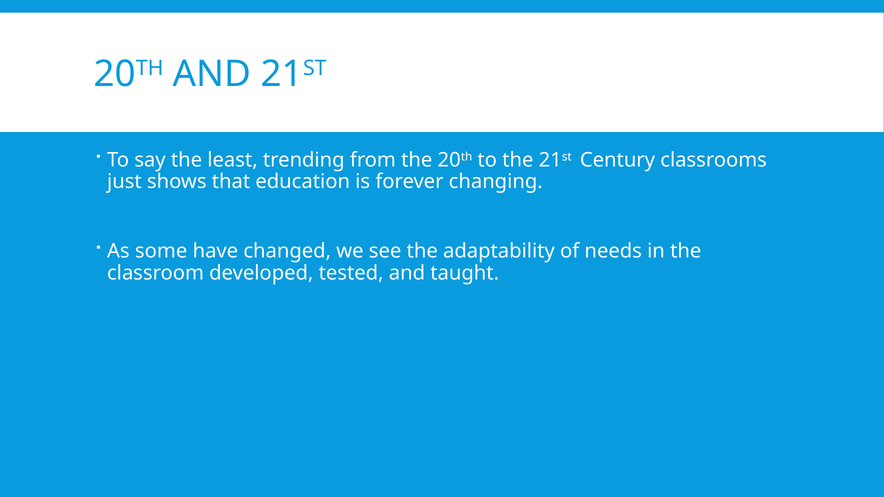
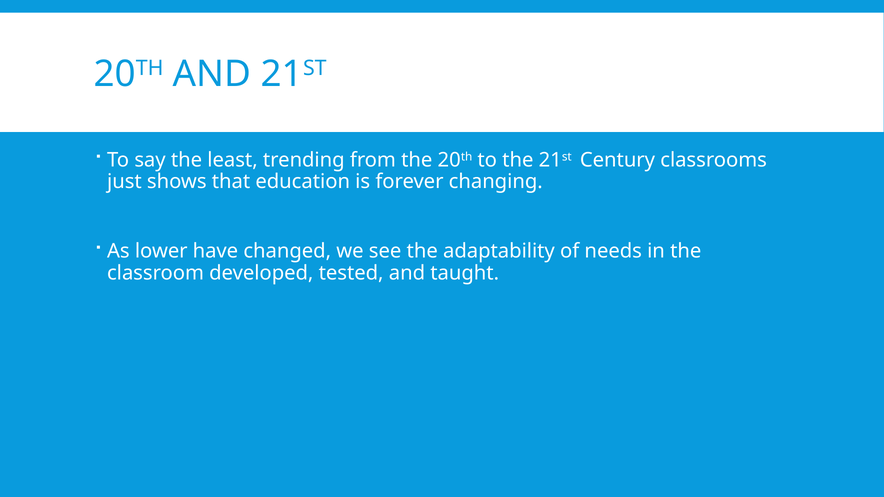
some: some -> lower (161, 251)
